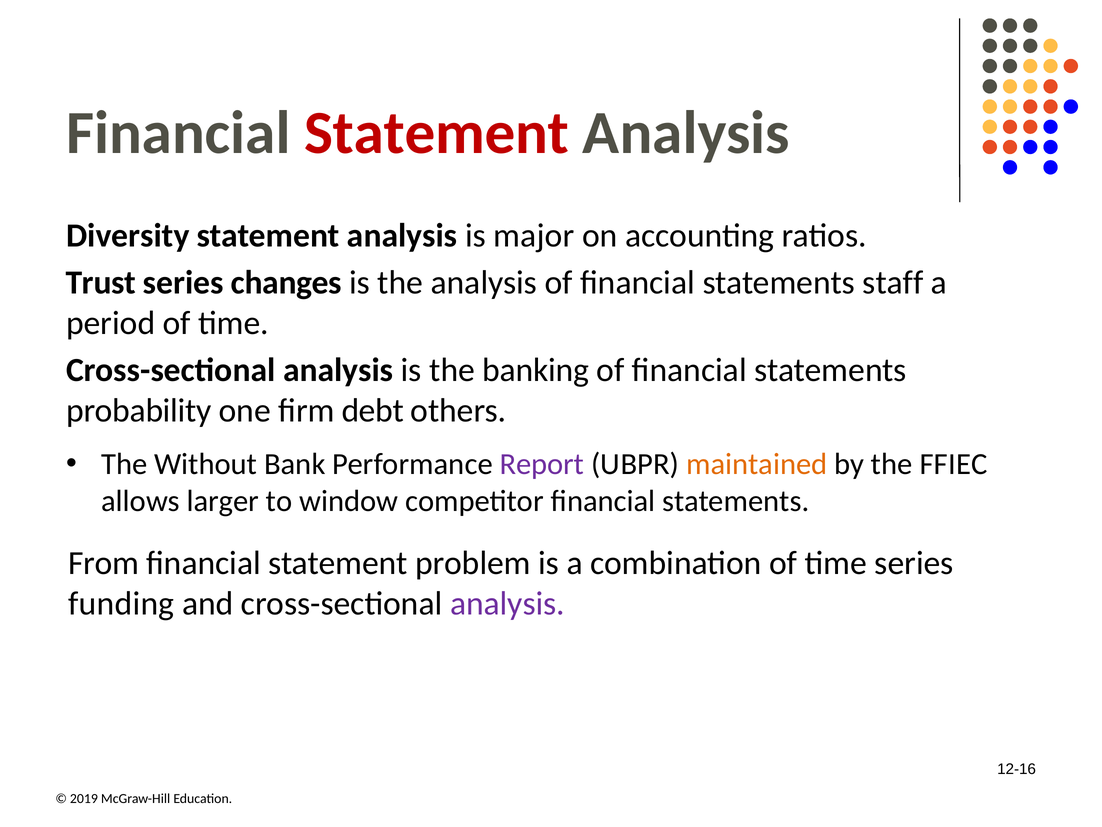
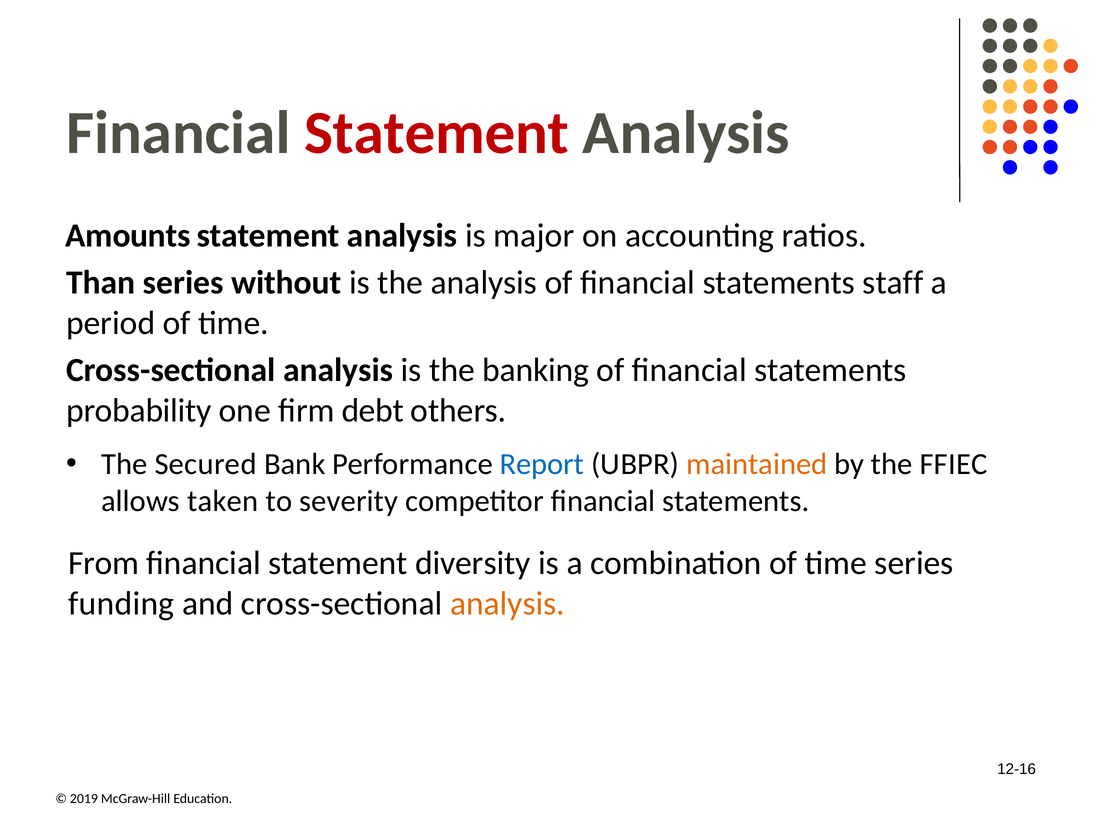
Diversity: Diversity -> Amounts (128, 235)
Trust: Trust -> Than (101, 282)
changes: changes -> without (286, 282)
Without: Without -> Secured (206, 464)
Report colour: purple -> blue (542, 464)
larger: larger -> taken (223, 501)
window: window -> severity (349, 501)
problem: problem -> diversity (473, 563)
analysis colour: purple -> orange (507, 603)
